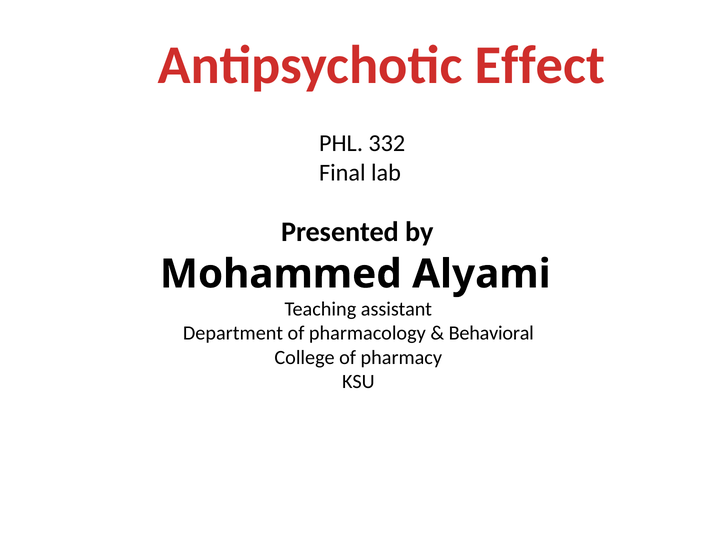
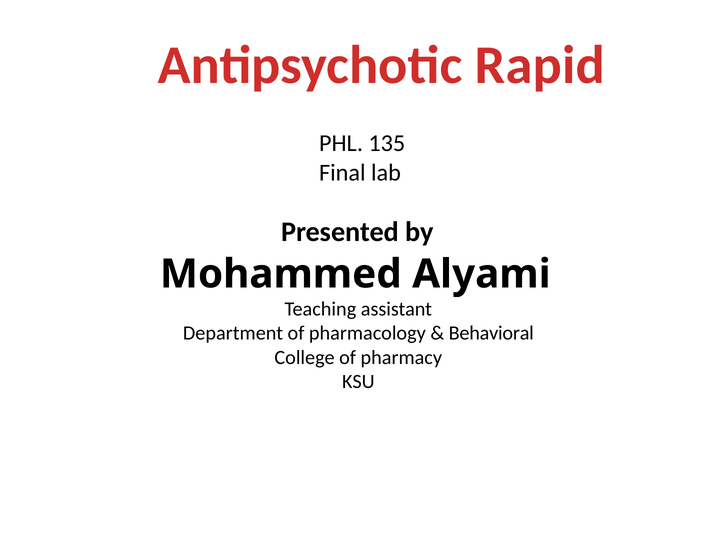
Effect: Effect -> Rapid (540, 65)
332: 332 -> 135 (387, 144)
